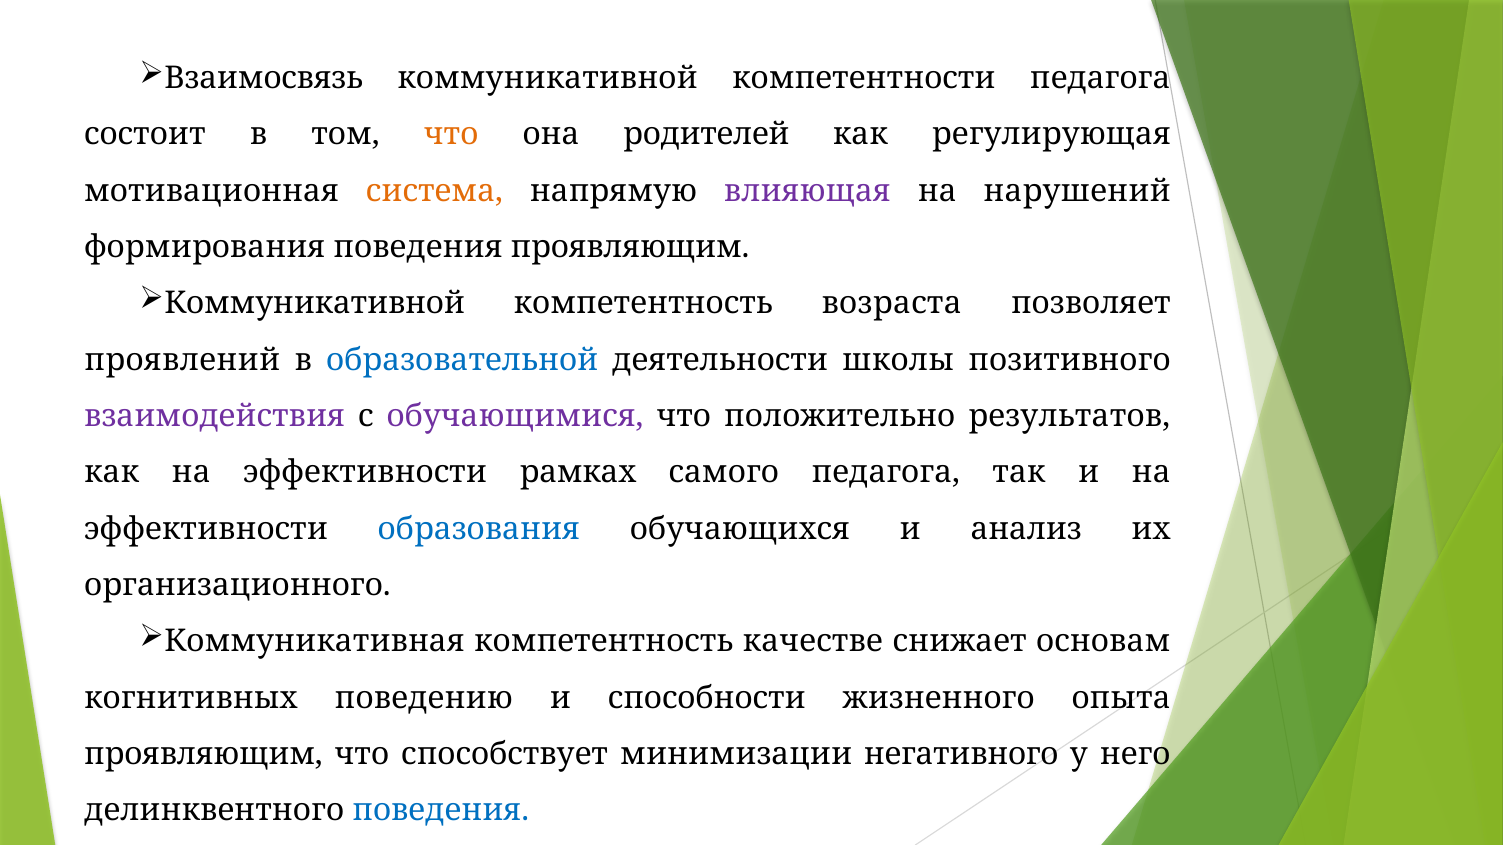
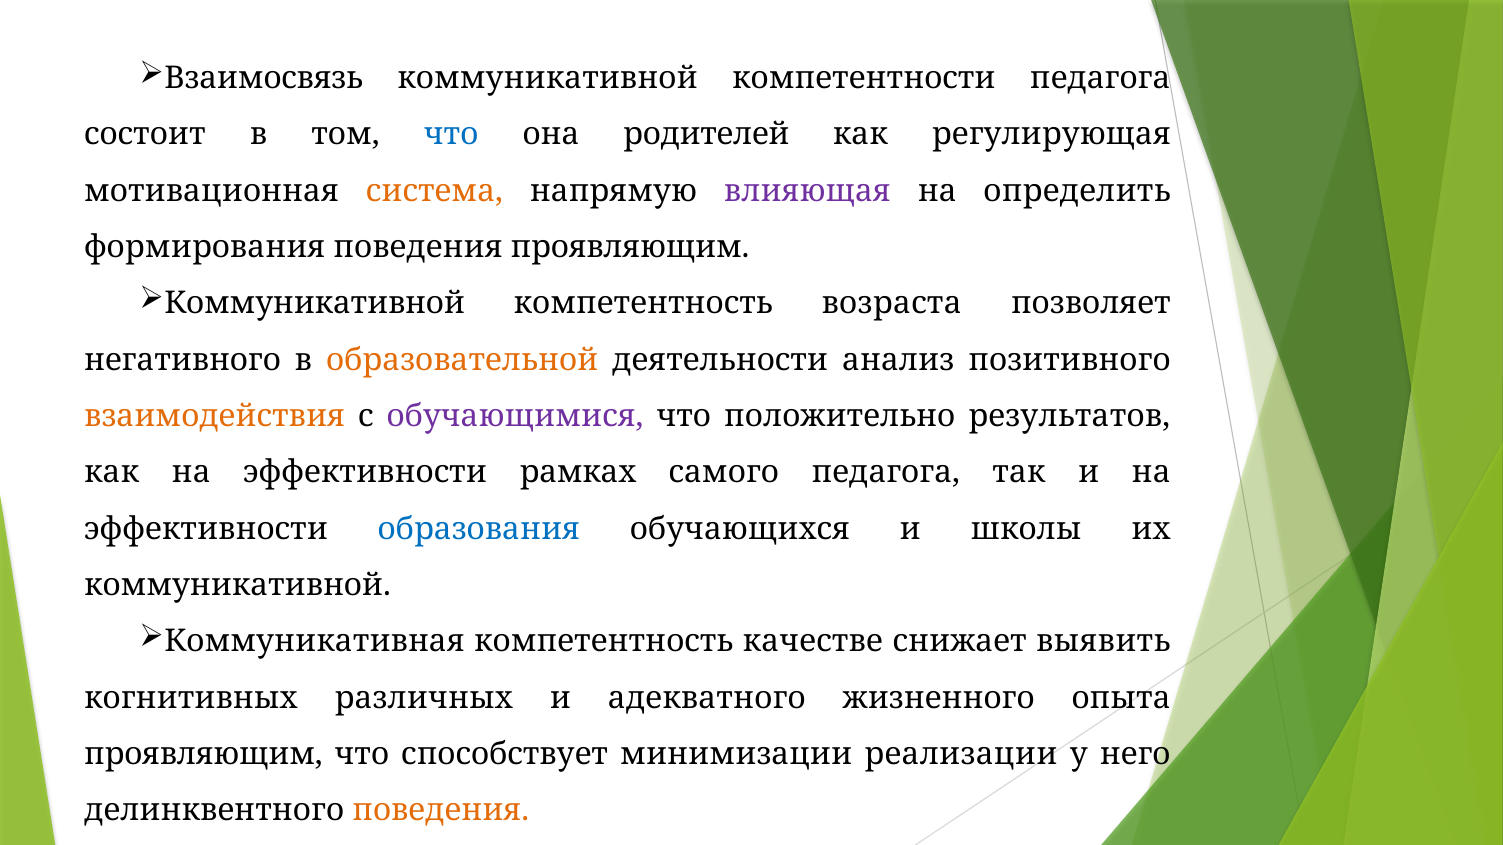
что colour: orange -> blue (451, 135)
нарушений: нарушений -> определить (1077, 191)
проявлений: проявлений -> негативного (183, 360)
образовательной colour: blue -> orange (462, 360)
школы: школы -> анализ (898, 360)
взаимодействия colour: purple -> orange (215, 416)
анализ: анализ -> школы (1026, 529)
организационного: организационного -> коммуникативной (238, 585)
основам: основам -> выявить (1103, 642)
поведению: поведению -> различных (424, 698)
способности: способности -> адекватного (707, 698)
негативного: негативного -> реализации (961, 754)
поведения colour: blue -> orange (441, 811)
